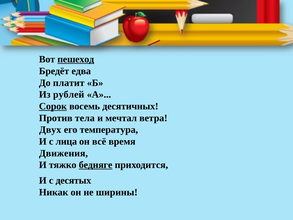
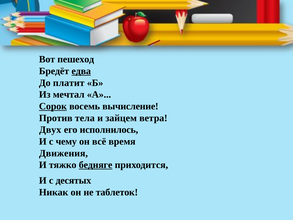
пешеход underline: present -> none (76, 59)
едва underline: none -> present (81, 71)
рублей: рублей -> мечтал (69, 94)
десятичных: десятичных -> вычисление (130, 106)
мечтал: мечтал -> зайцем (121, 118)
температура: температура -> исполнилось (109, 130)
лица: лица -> чему (66, 141)
ширины: ширины -> таблеток (117, 192)
